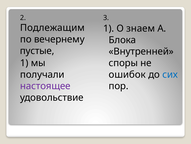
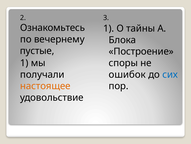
Подлежащим: Подлежащим -> Ознакомьтесь (52, 28)
знаем: знаем -> тайны (141, 28)
Внутренней: Внутренней -> Построение (141, 51)
настоящее colour: purple -> orange (45, 86)
